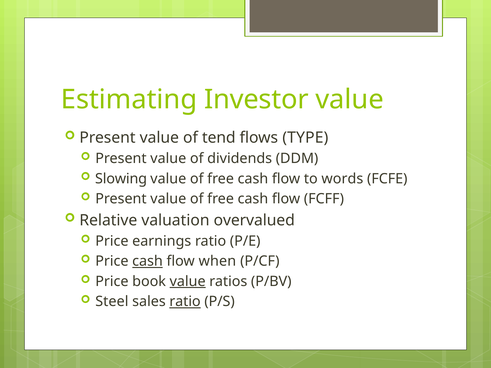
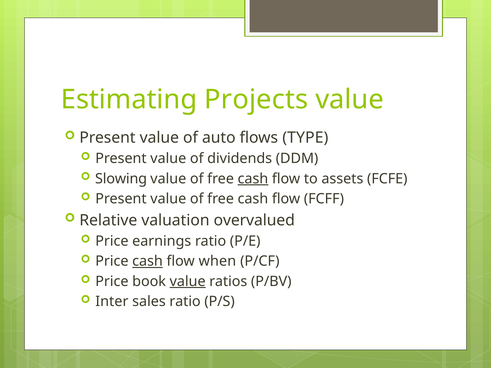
Investor: Investor -> Projects (256, 100)
tend: tend -> auto (219, 138)
cash underline: none -> present (253, 179)
words: words -> assets (342, 179)
Steel: Steel -> Inter (112, 302)
ratio underline: present -> none (185, 302)
